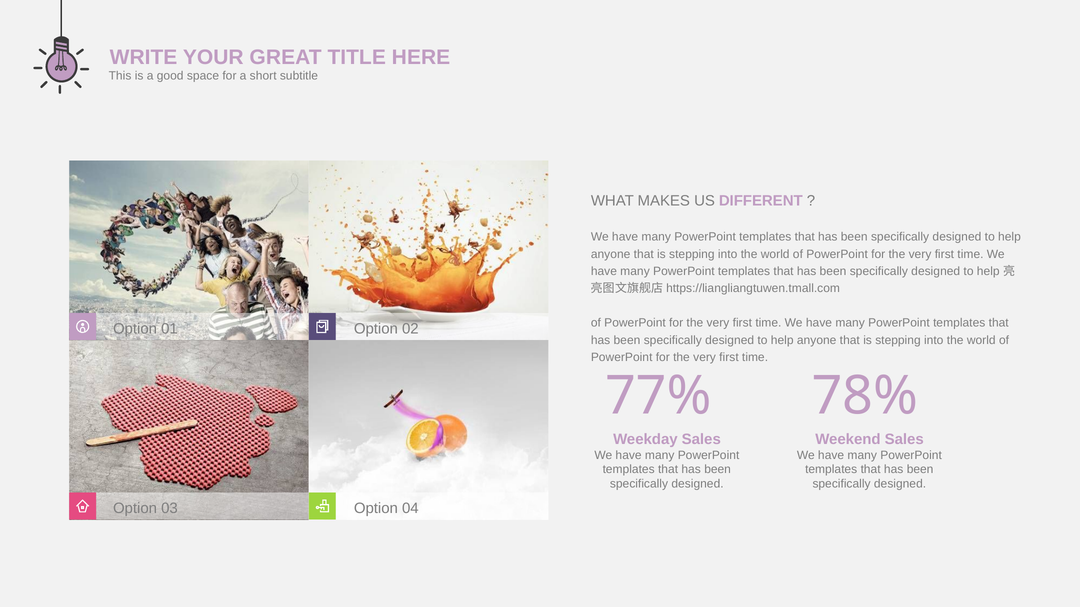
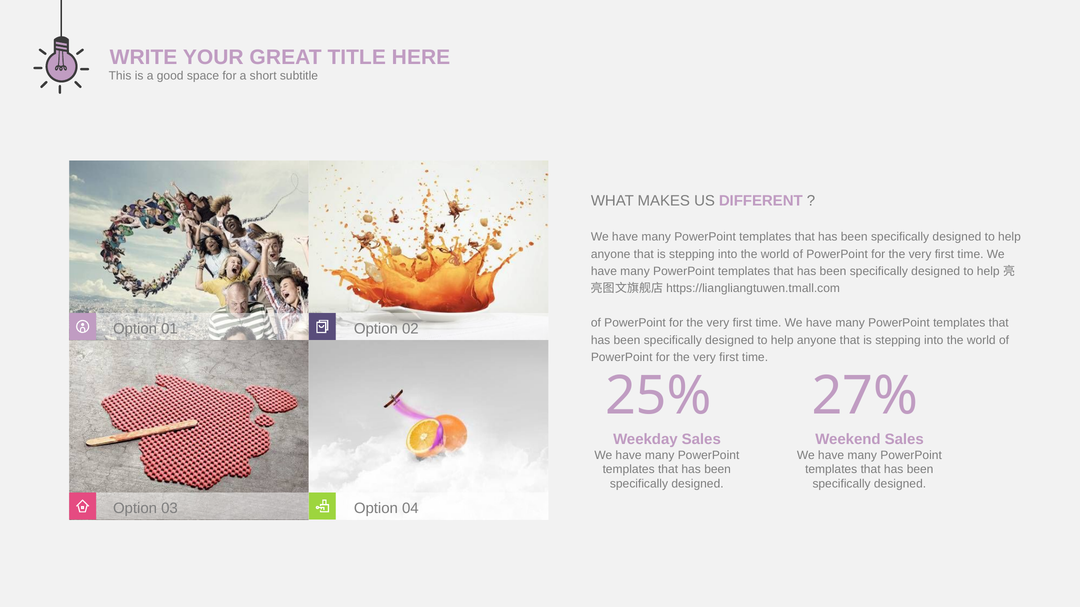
77%: 77% -> 25% (658, 396)
78%: 78% -> 27% (865, 396)
